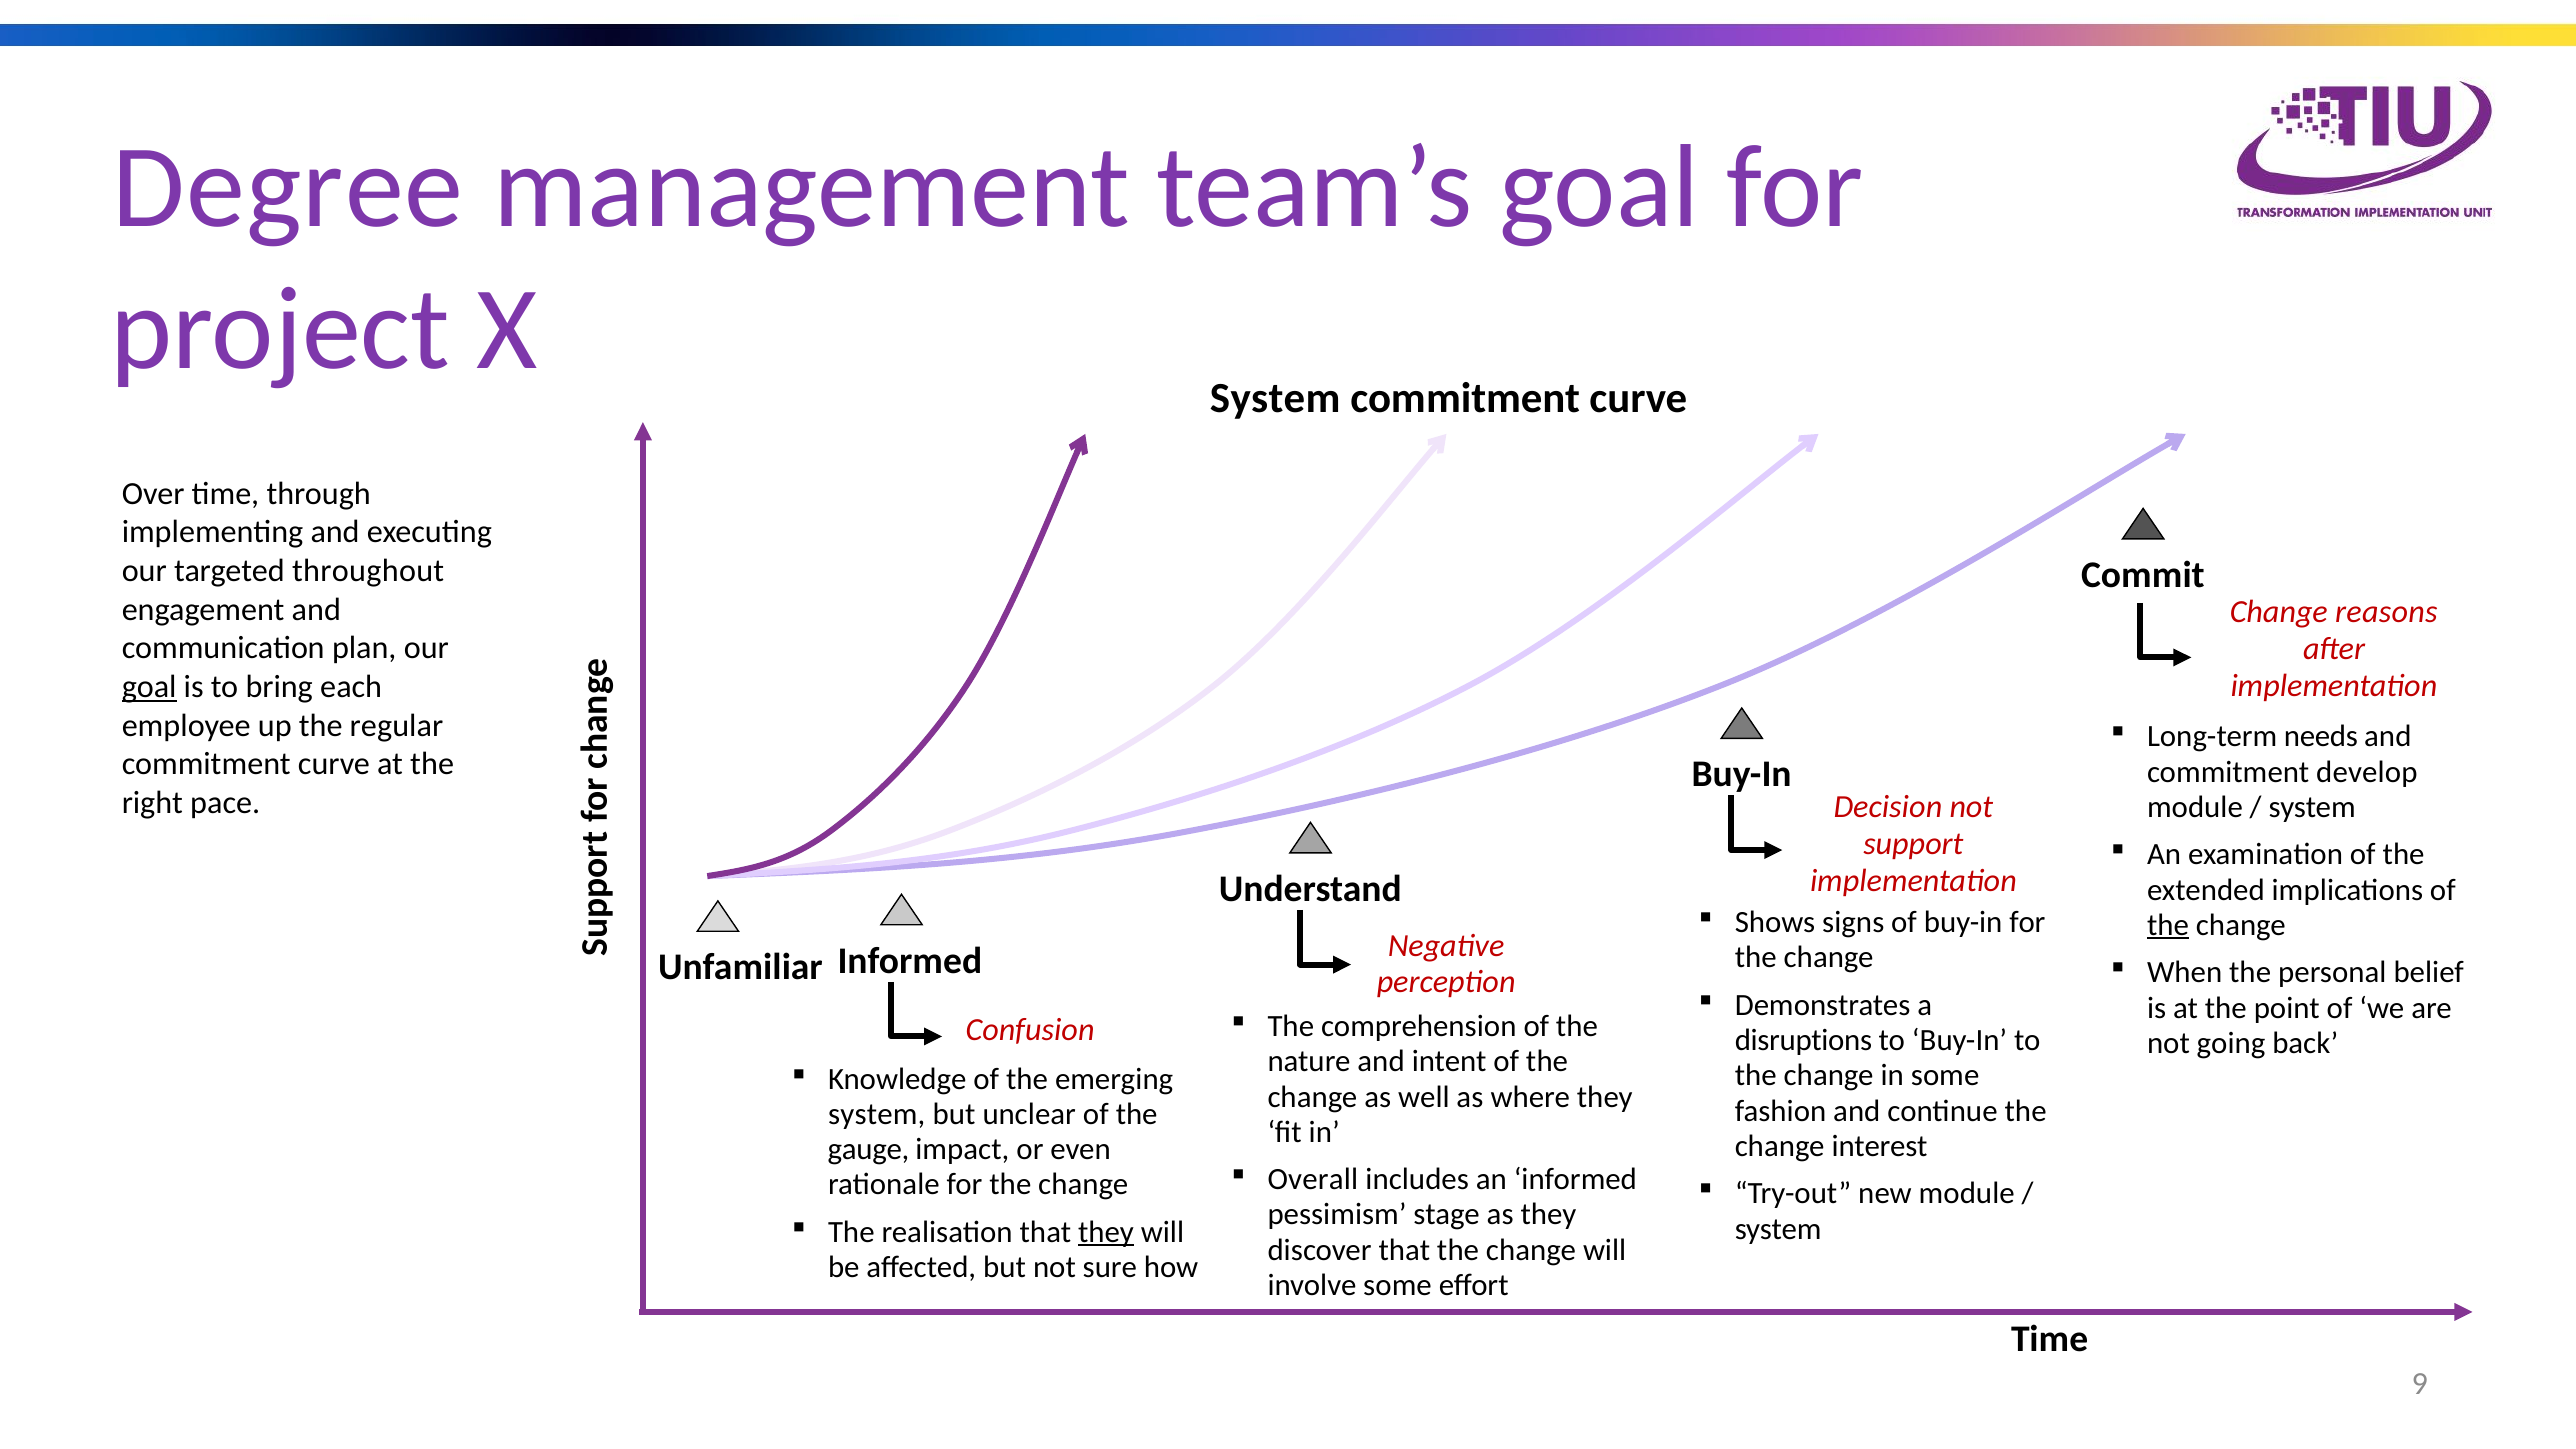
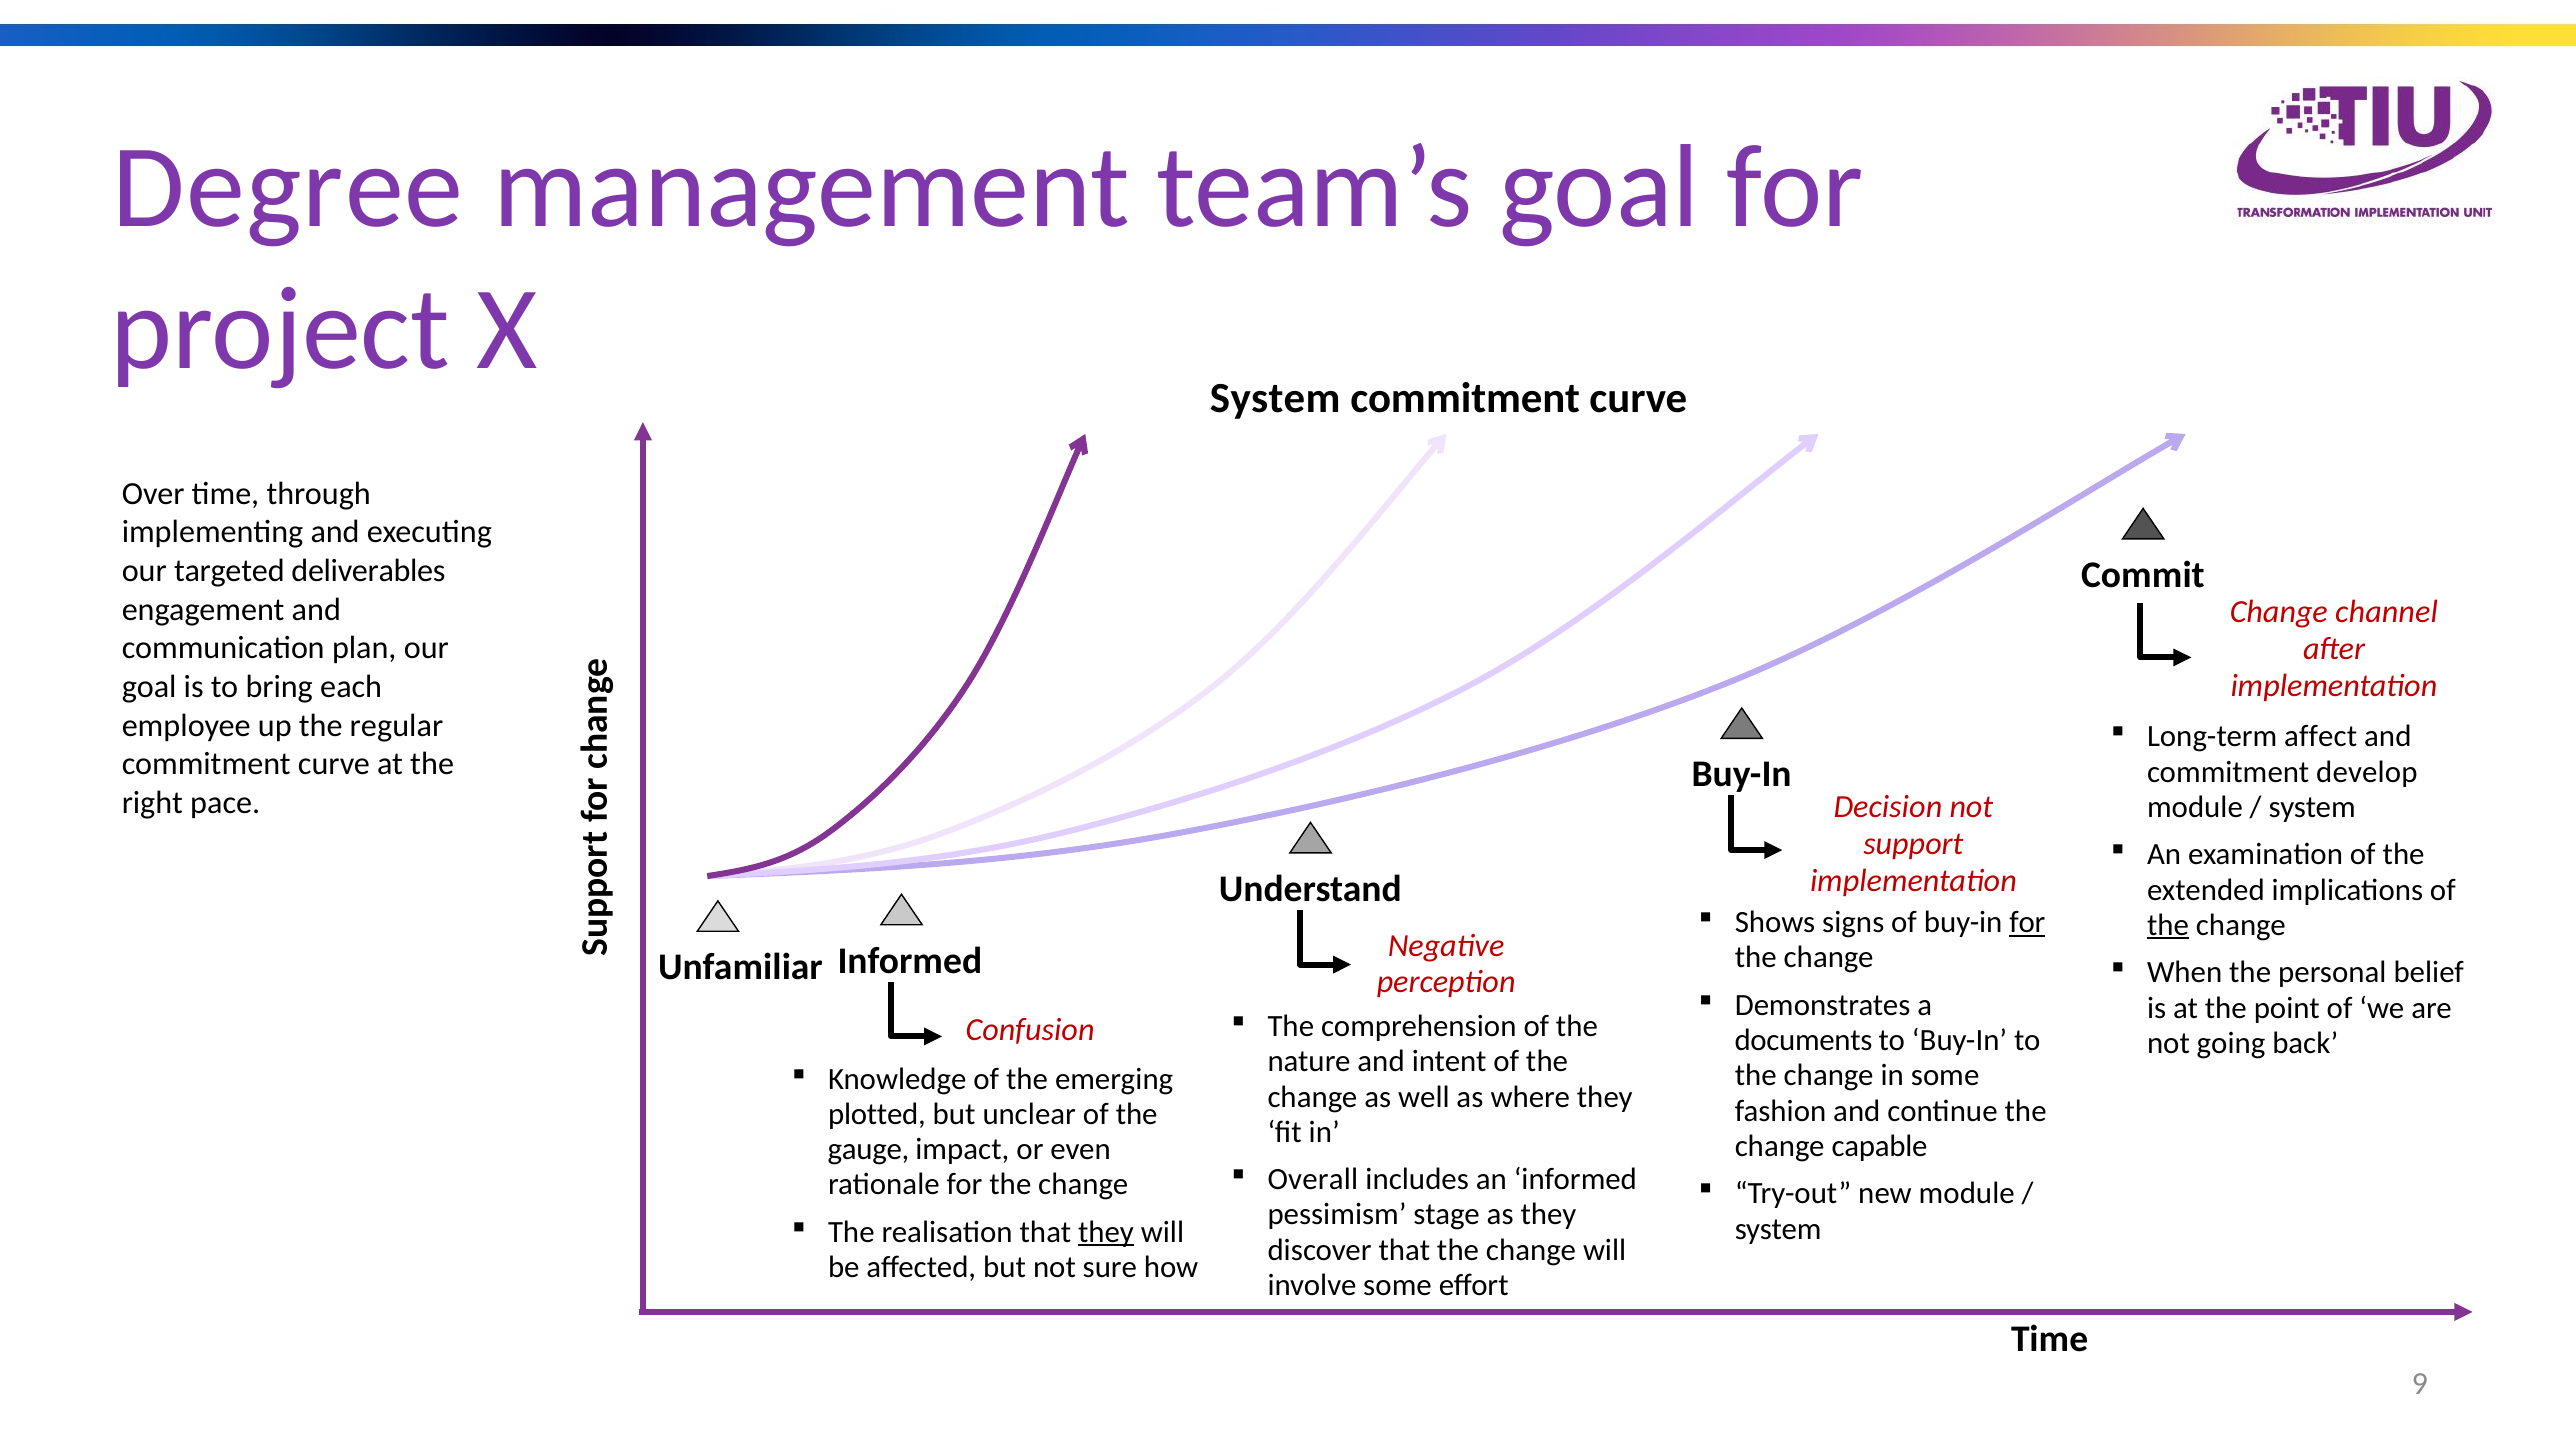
throughout: throughout -> deliverables (368, 571)
reasons: reasons -> channel (2387, 612)
goal underline: present -> none (149, 687)
needs: needs -> affect (2321, 737)
for underline: none -> present (2027, 923)
disruptions: disruptions -> documents (1803, 1041)
system: system -> plotted (877, 1114)
interest: interest -> capable (1880, 1146)
